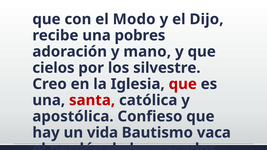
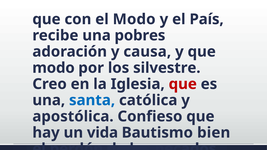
Dijo: Dijo -> País (207, 19)
mano: mano -> causa (147, 52)
cielos: cielos -> modo (53, 68)
santa colour: red -> blue (92, 100)
vaca: vaca -> bien (214, 133)
